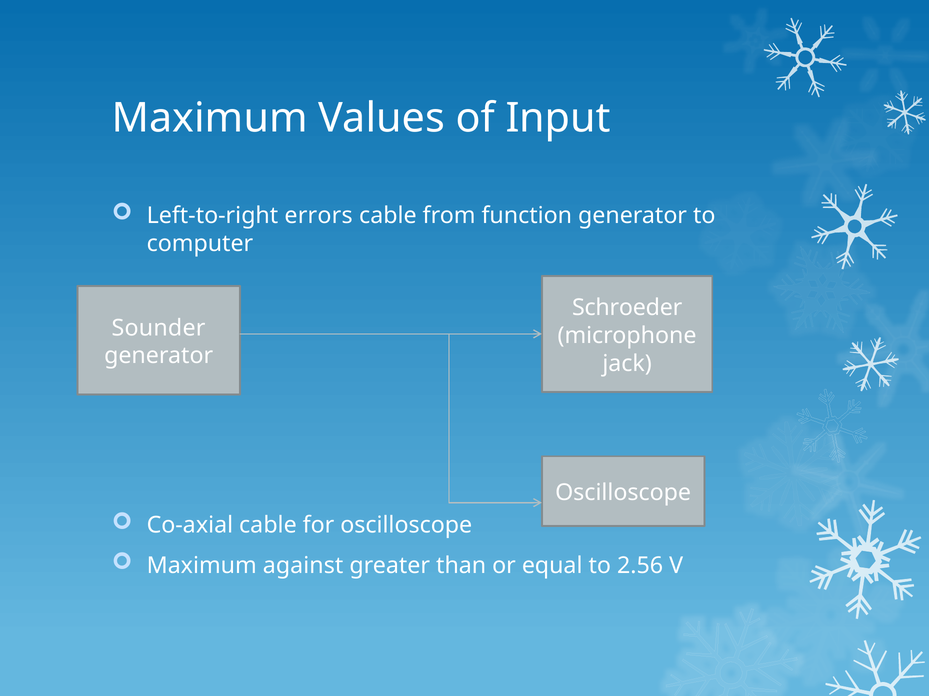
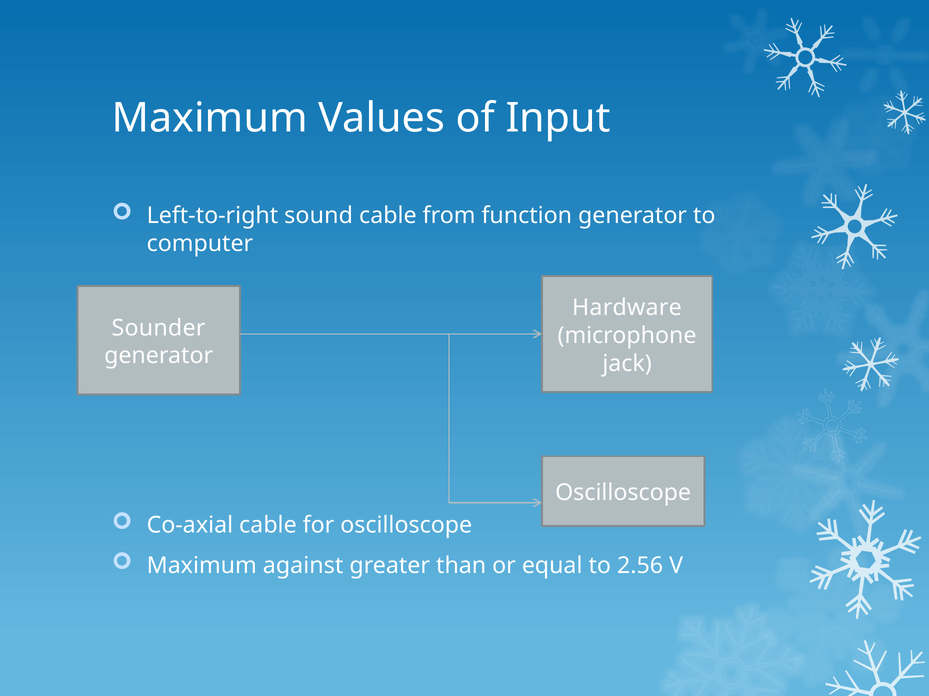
errors: errors -> sound (319, 216)
Schroeder: Schroeder -> Hardware (627, 308)
